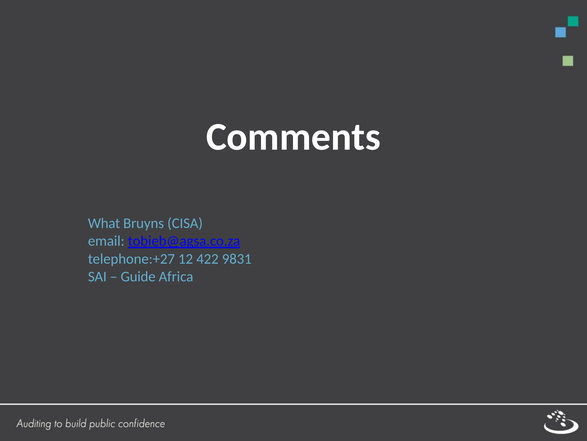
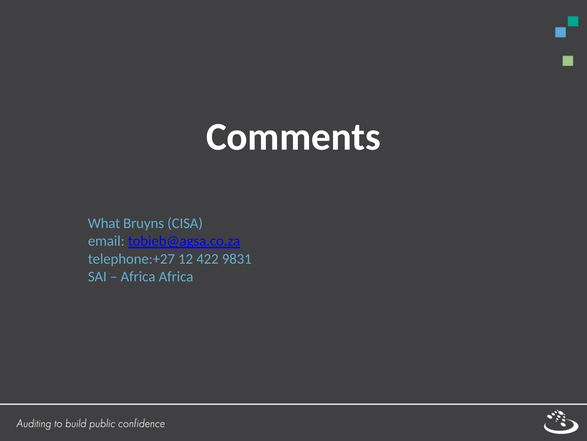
Guide: Guide -> Africa (138, 276)
